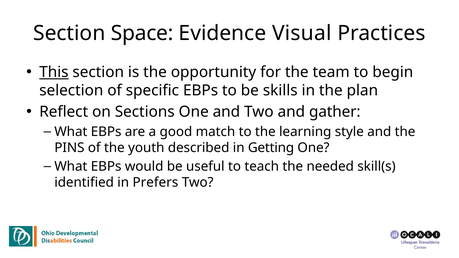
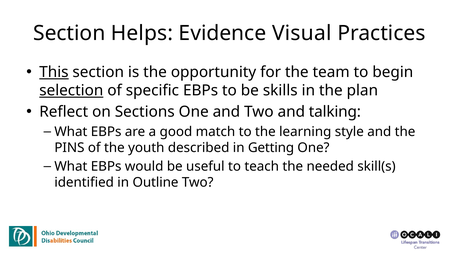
Space: Space -> Helps (142, 33)
selection underline: none -> present (71, 91)
gather: gather -> talking (335, 112)
Prefers: Prefers -> Outline (155, 183)
